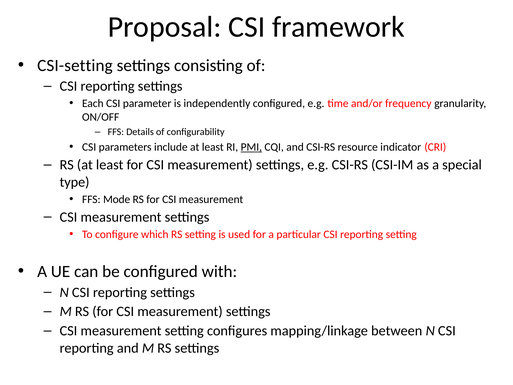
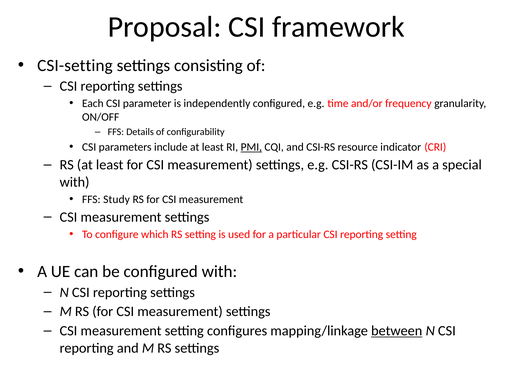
type: type -> with (75, 182)
Mode: Mode -> Study (117, 199)
between underline: none -> present (397, 331)
